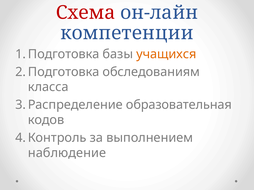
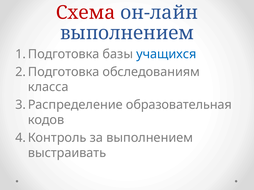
компетенции: компетенции -> выполнением (127, 33)
учащихся colour: orange -> blue (166, 54)
наблюдение: наблюдение -> выстраивать (67, 153)
